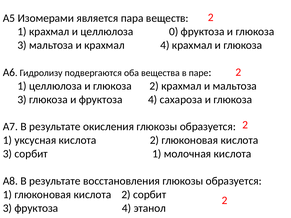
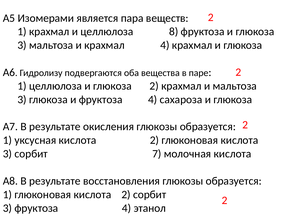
0: 0 -> 8 (174, 32)
сорбит 1: 1 -> 7 (157, 154)
